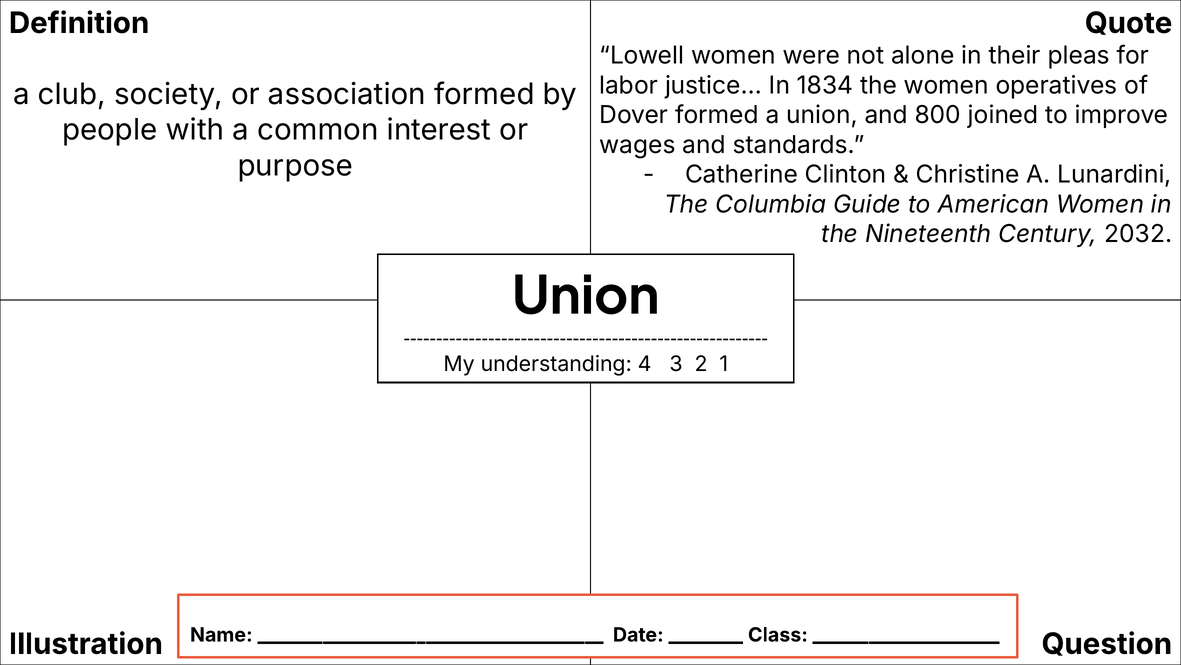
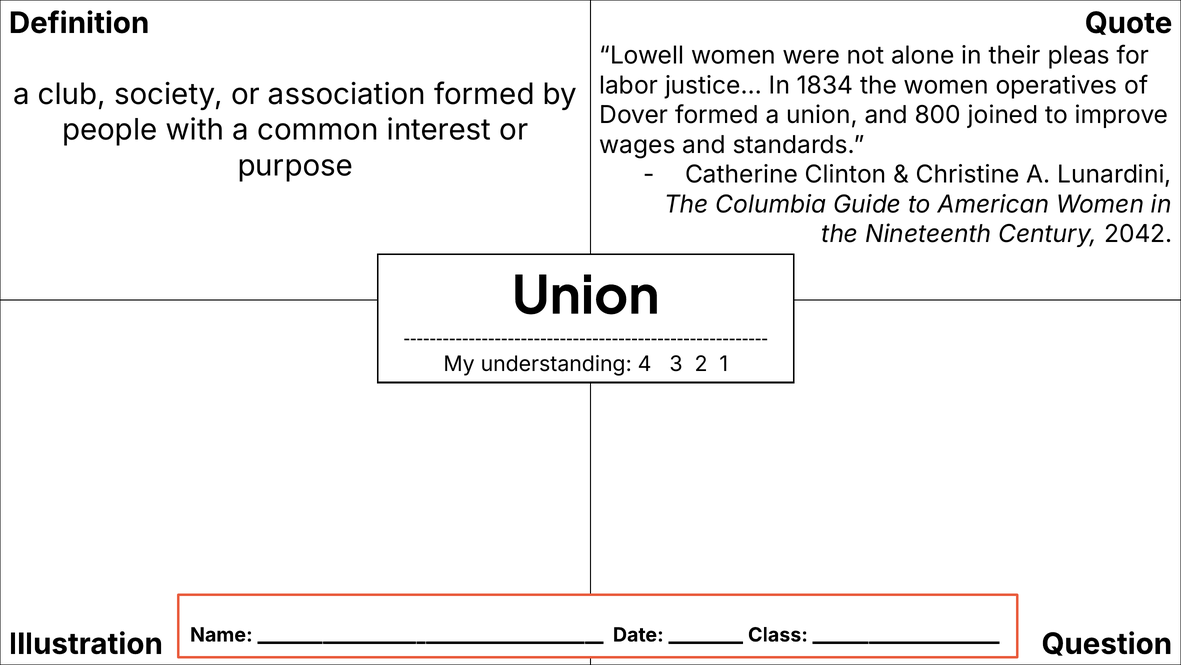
2032: 2032 -> 2042 (1138, 234)
